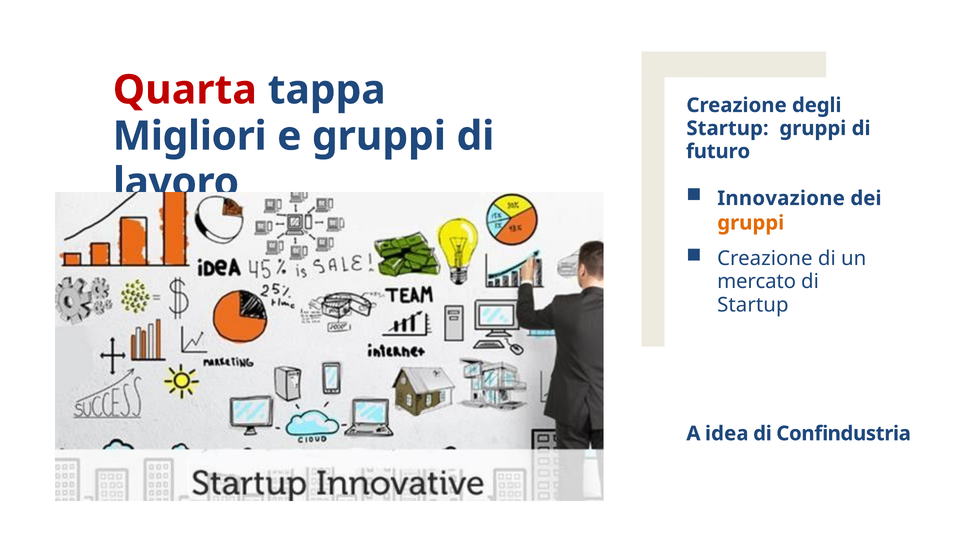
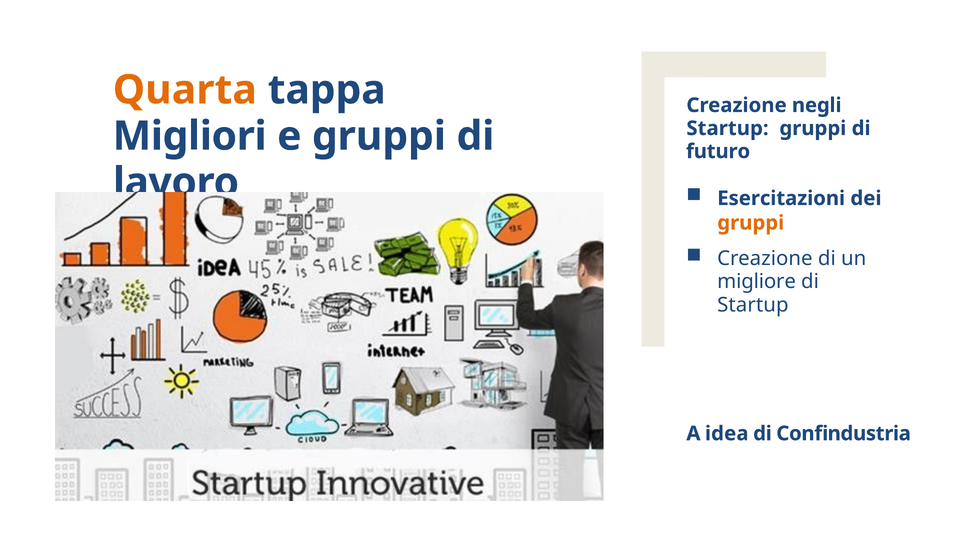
Quarta colour: red -> orange (185, 90)
degli: degli -> negli (817, 105)
Innovazione: Innovazione -> Esercitazioni (781, 198)
mercato: mercato -> migliore (757, 282)
